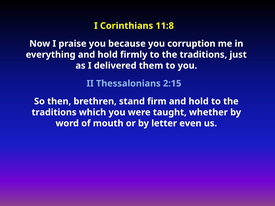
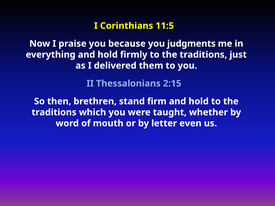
11:8: 11:8 -> 11:5 (165, 26)
corruption: corruption -> judgments (191, 44)
